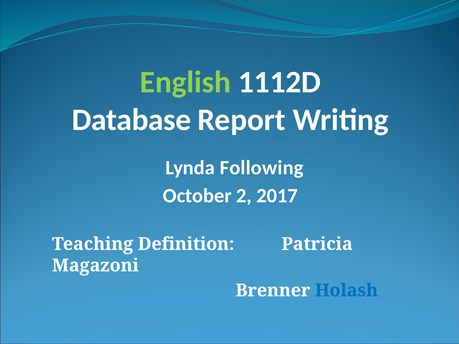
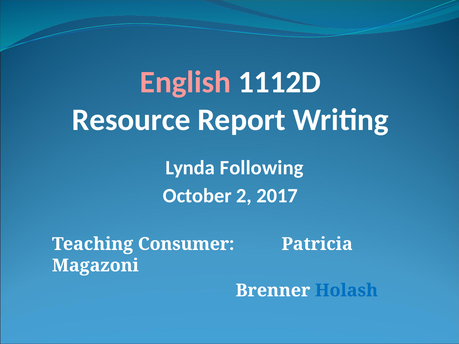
English colour: light green -> pink (185, 82)
Database: Database -> Resource (131, 120)
Definition: Definition -> Consumer (186, 244)
